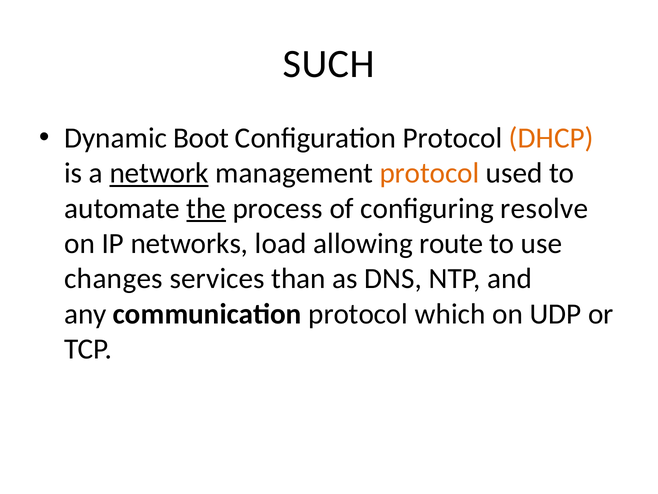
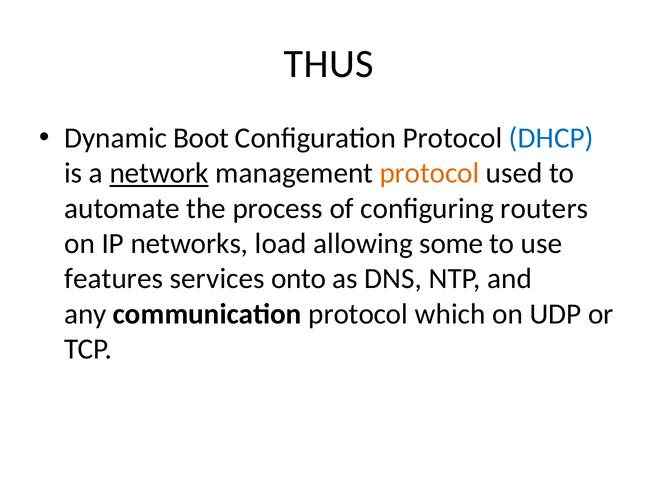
SUCH: SUCH -> THUS (329, 64)
DHCP colour: orange -> blue (551, 138)
the underline: present -> none (206, 208)
resolve: resolve -> routers (544, 208)
route: route -> some (451, 243)
changes: changes -> features (114, 278)
than: than -> onto (299, 278)
